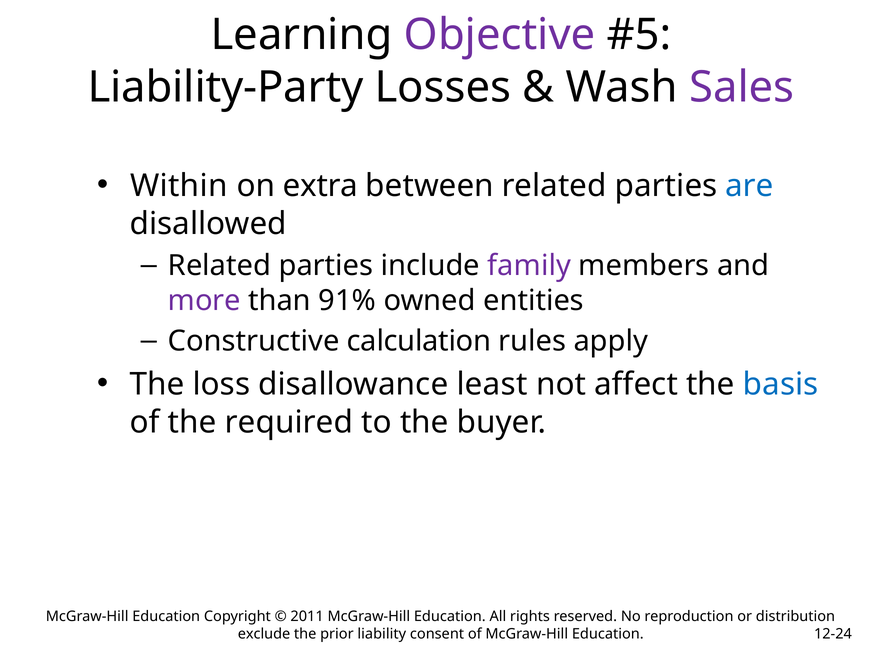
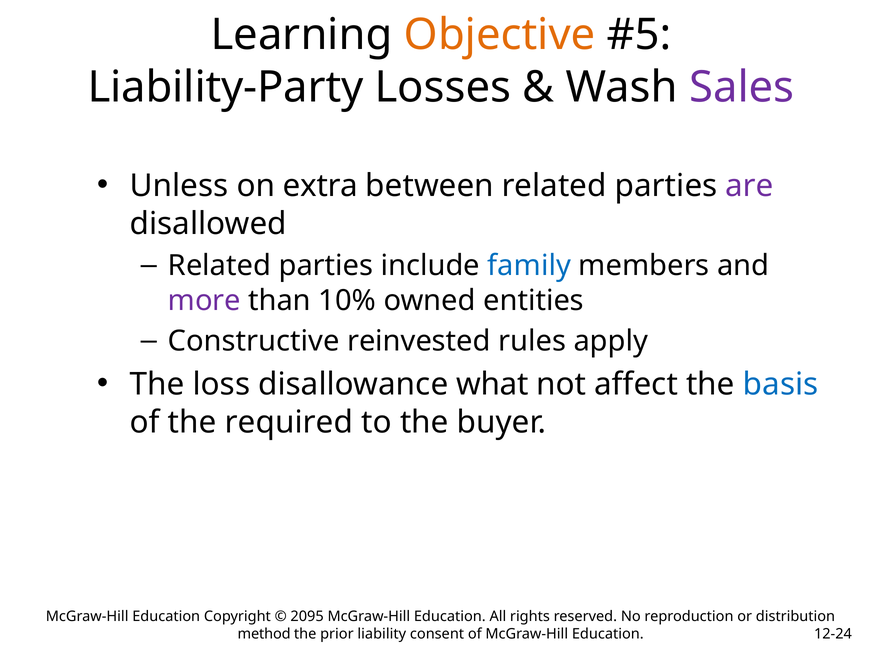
Objective colour: purple -> orange (500, 35)
Within: Within -> Unless (179, 186)
are colour: blue -> purple (750, 186)
family colour: purple -> blue (529, 266)
91%: 91% -> 10% (347, 300)
calculation: calculation -> reinvested (419, 341)
least: least -> what (492, 384)
2011: 2011 -> 2095 (307, 616)
exclude: exclude -> method (264, 634)
